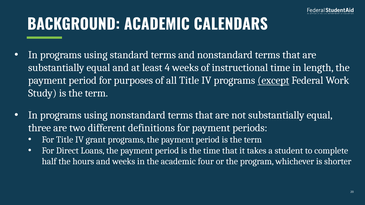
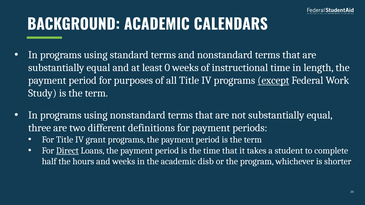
4: 4 -> 0 (167, 68)
Direct underline: none -> present (67, 151)
four: four -> disb (206, 162)
